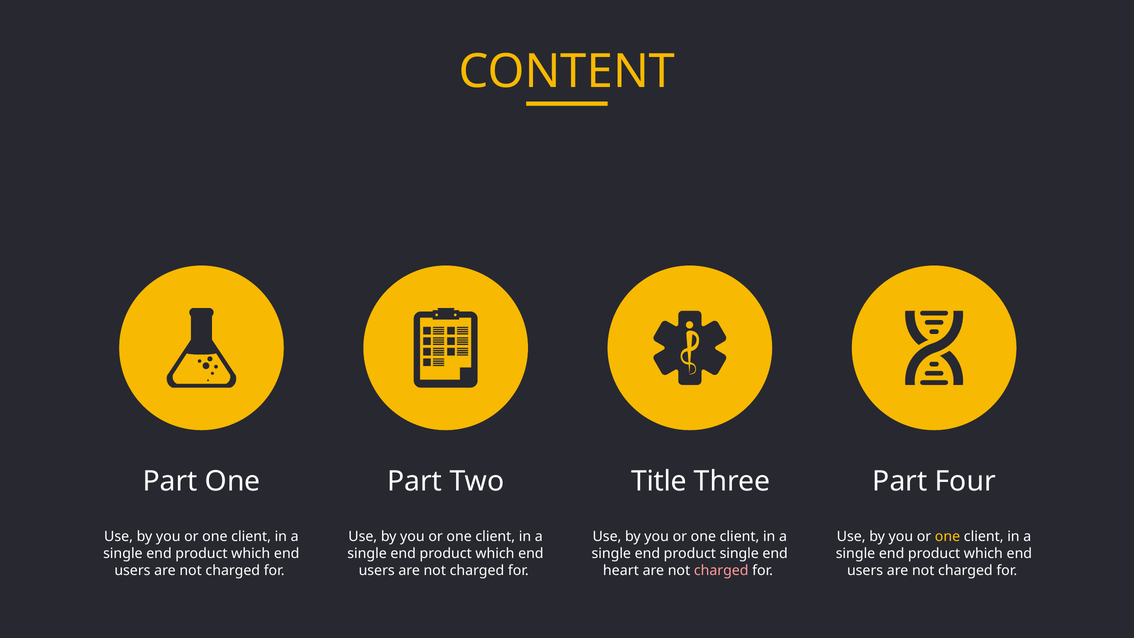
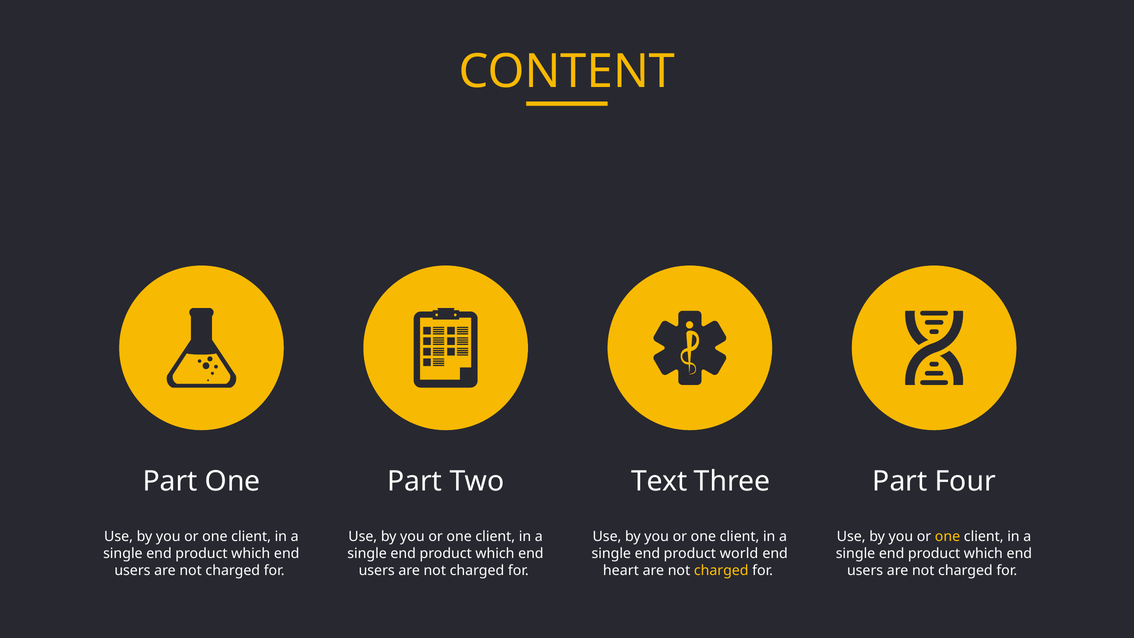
Title: Title -> Text (659, 481)
product single: single -> world (739, 553)
charged colour: pink -> yellow (721, 570)
